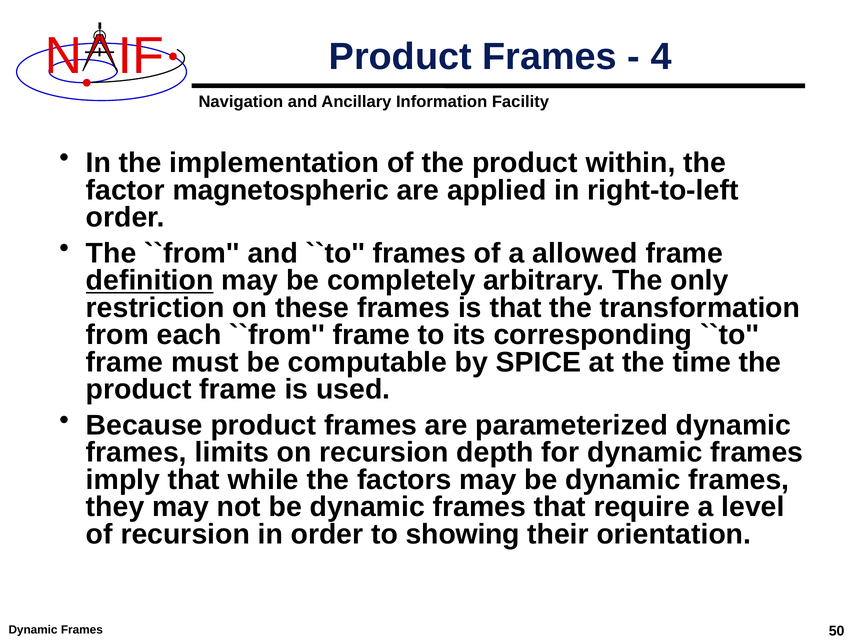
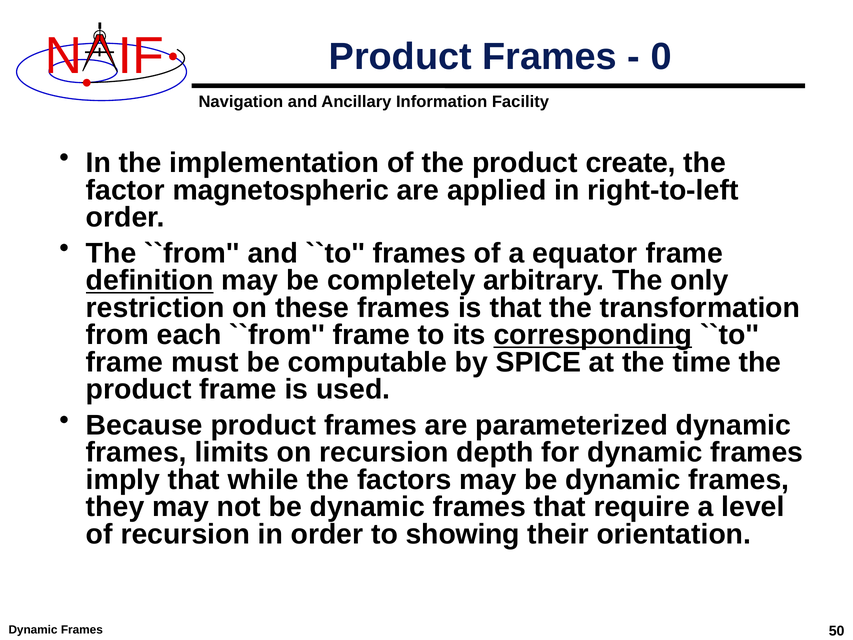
4: 4 -> 0 (661, 57)
within: within -> create (631, 163)
allowed: allowed -> equator (585, 253)
corresponding underline: none -> present (593, 335)
